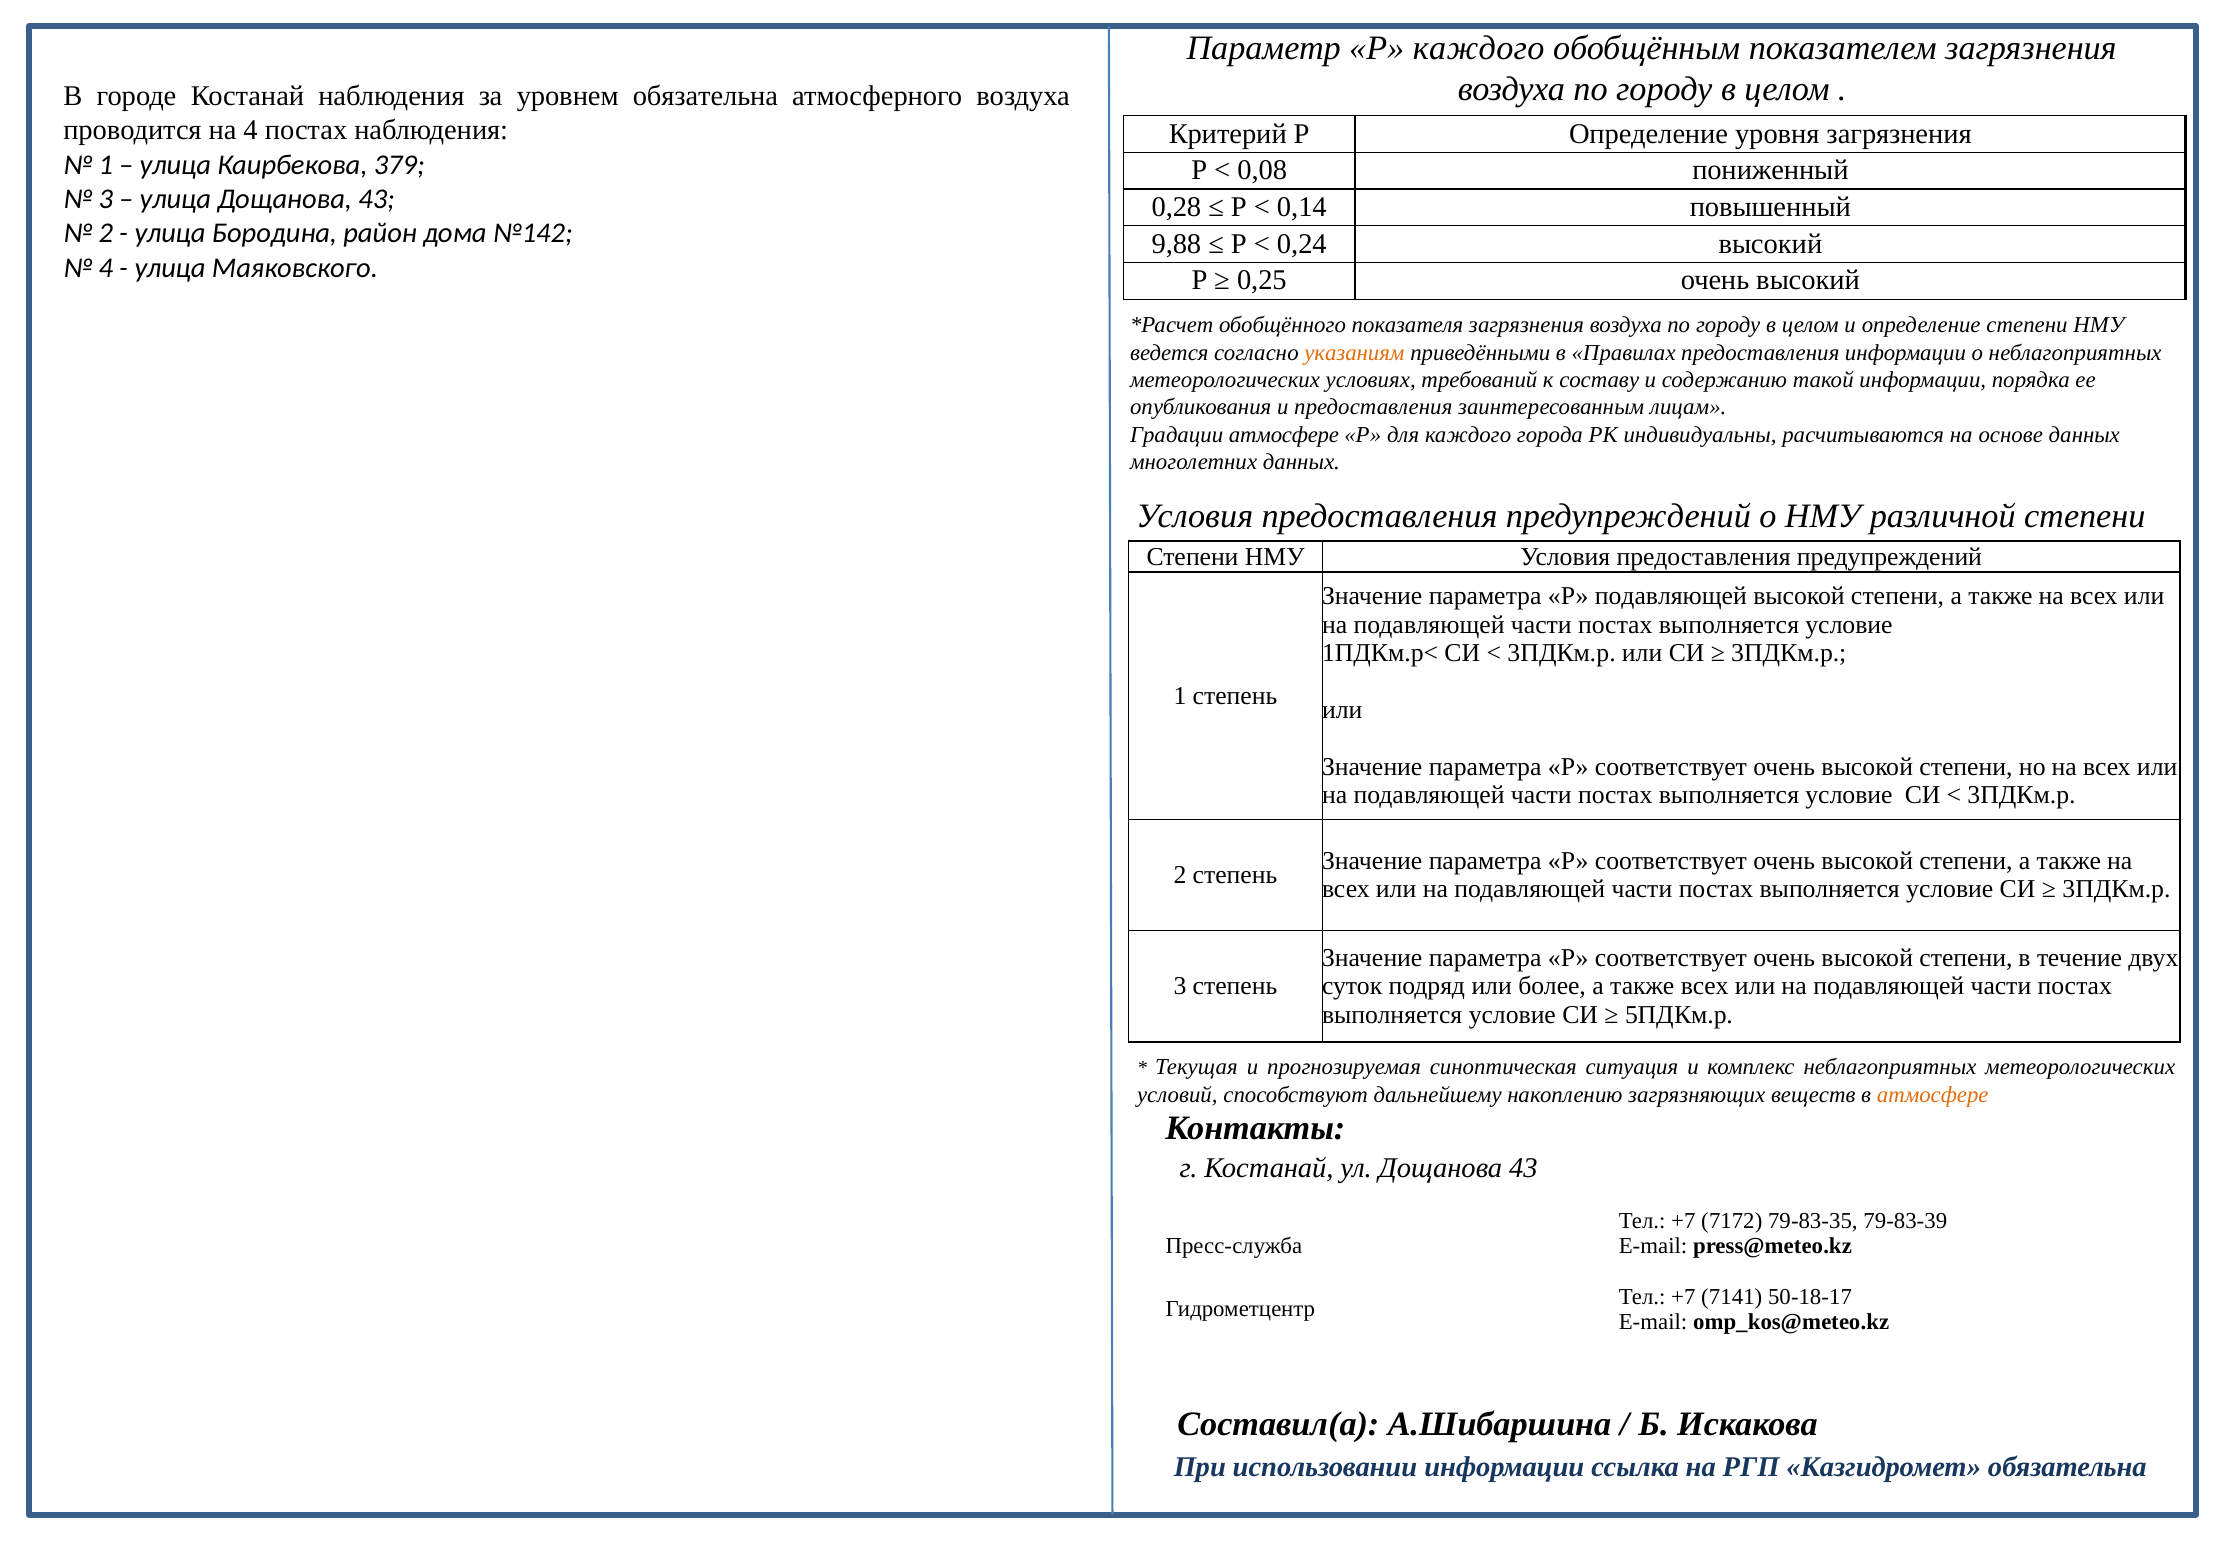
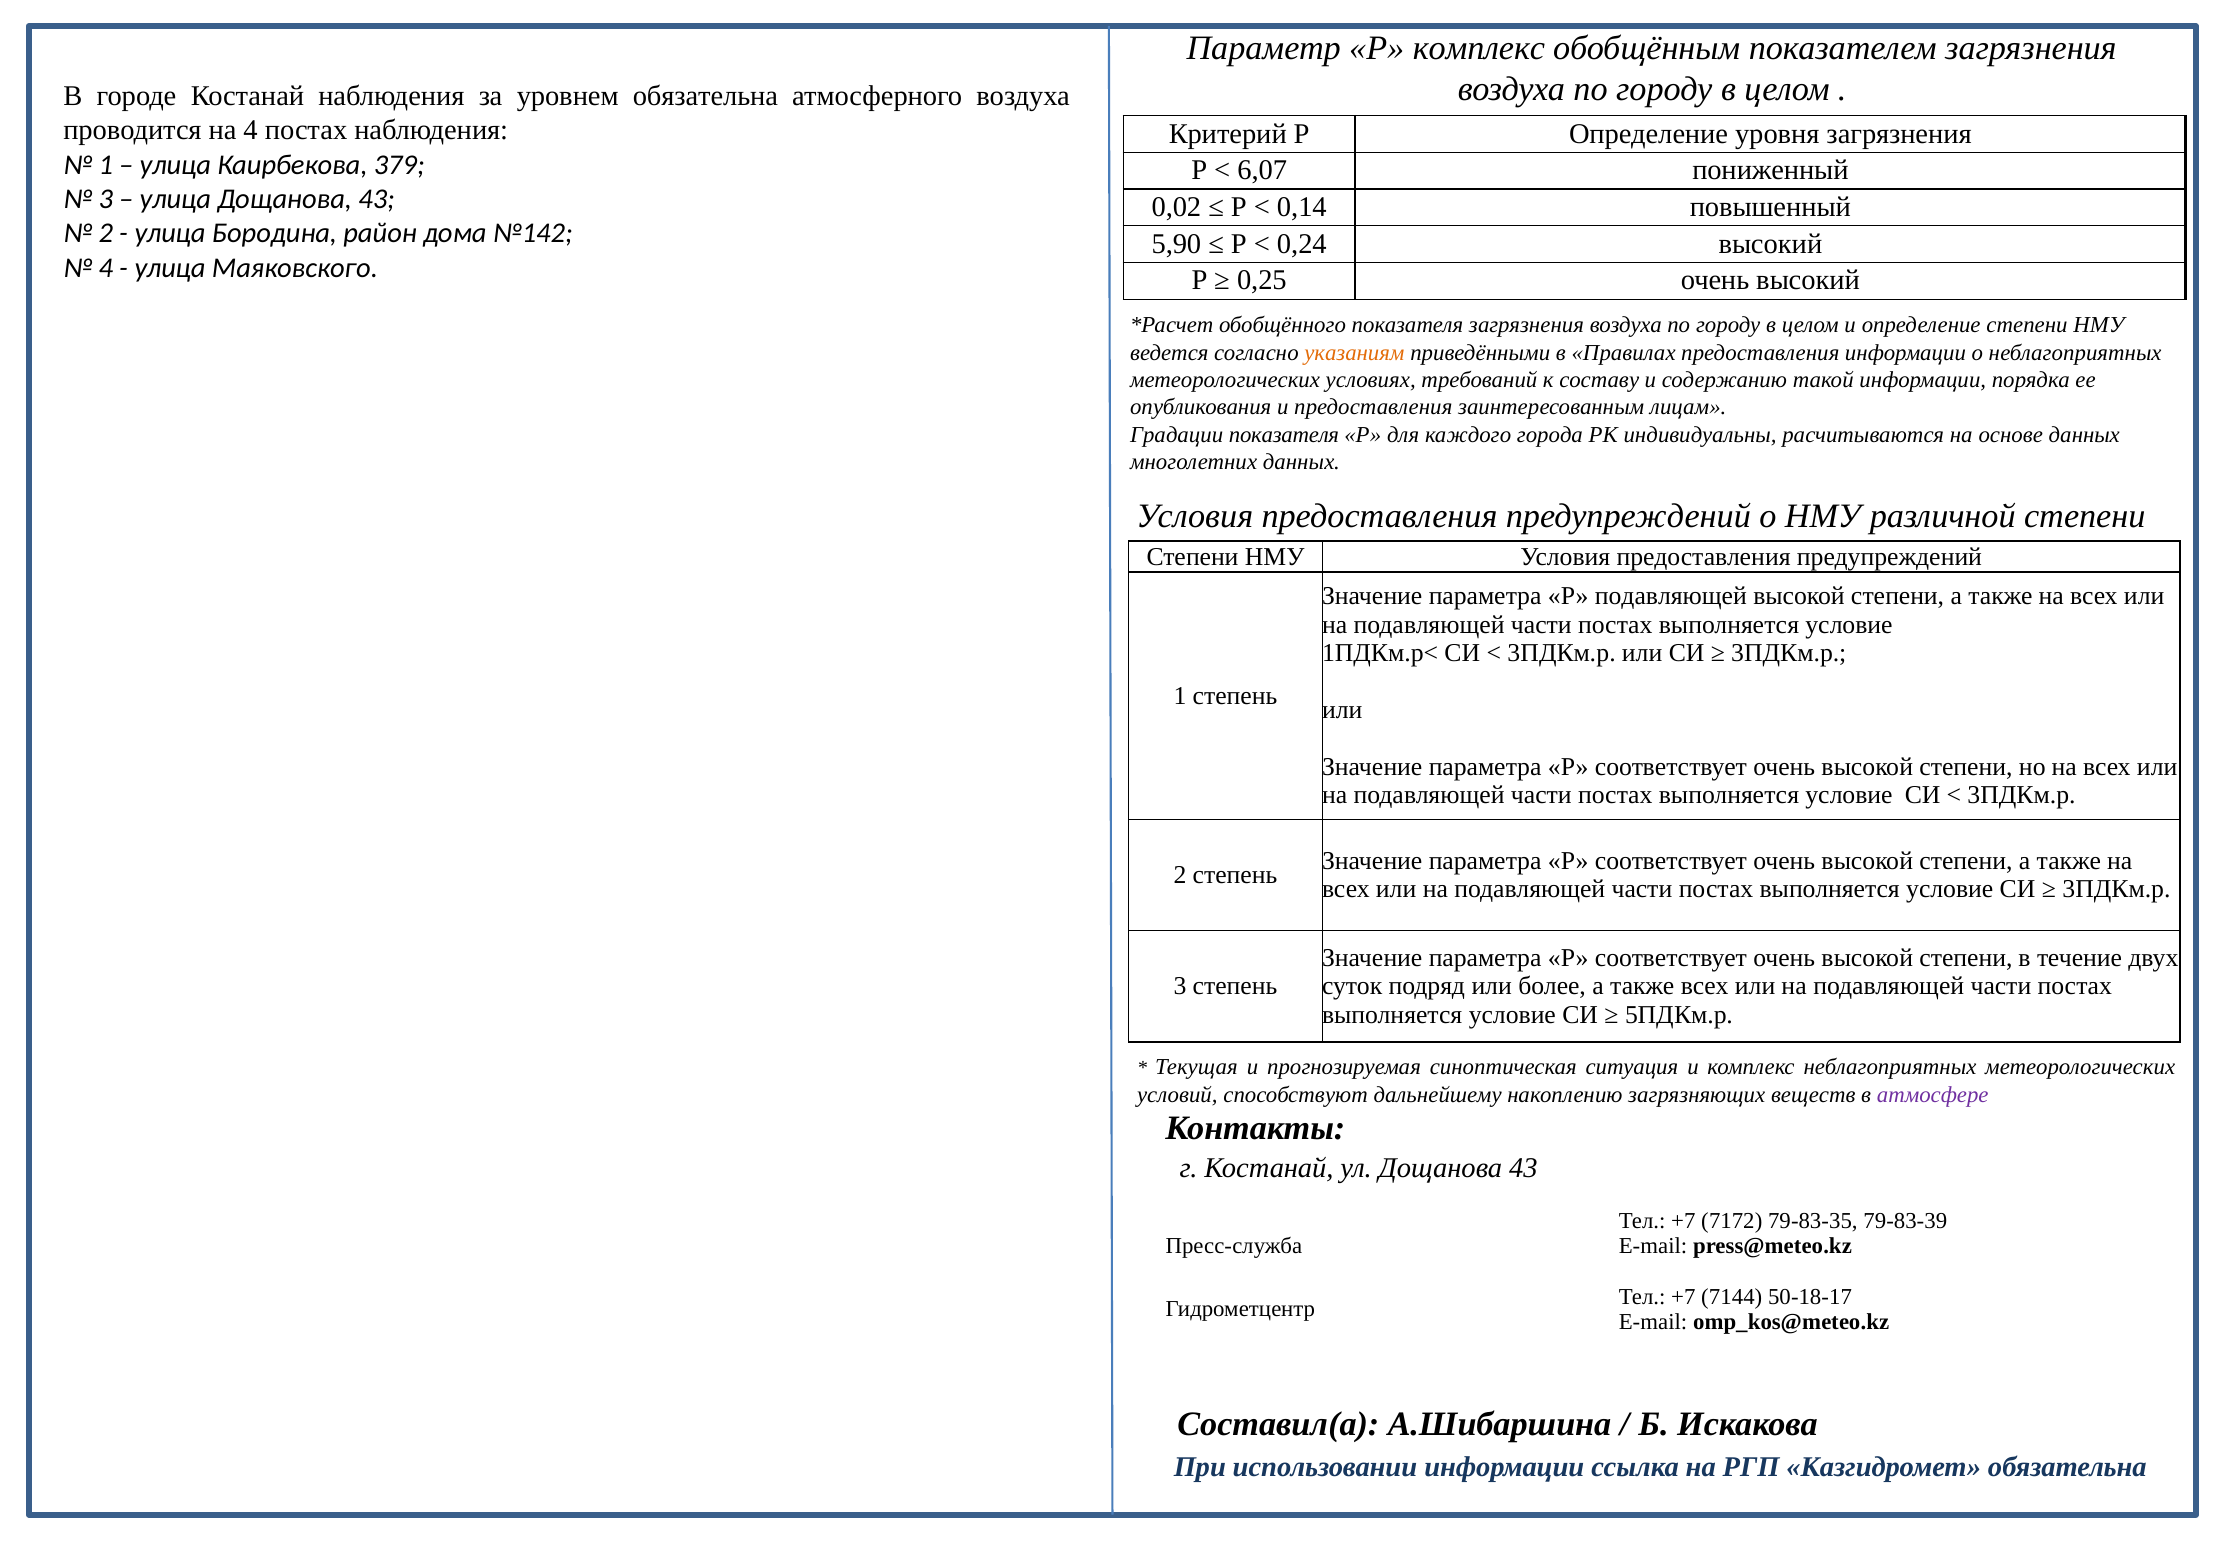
Р каждого: каждого -> комплекс (1479, 48)
0,08: 0,08 -> 6,07 (1262, 170)
0,28: 0,28 -> 0,02 (1176, 207)
9,88: 9,88 -> 5,90 (1176, 244)
Градации атмосфере: атмосфере -> показателя (1284, 435)
атмосфере colour: orange -> purple (1933, 1094)
7141: 7141 -> 7144 (1732, 1296)
